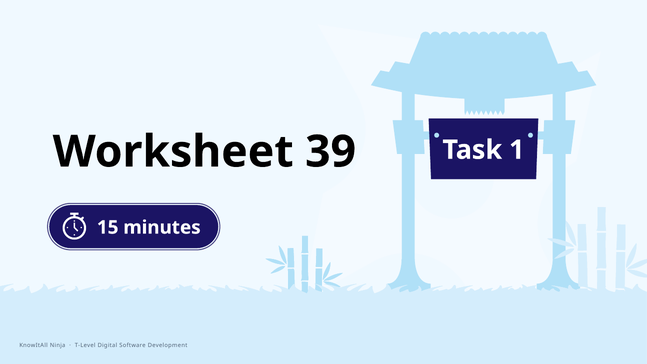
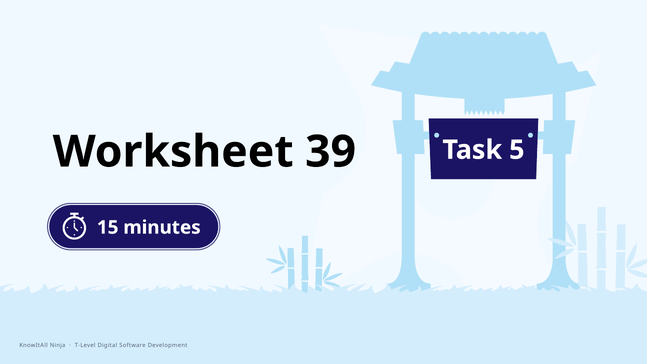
1: 1 -> 5 (517, 150)
